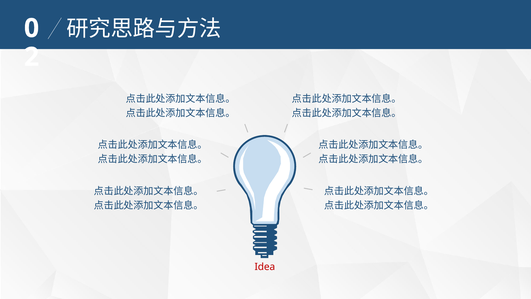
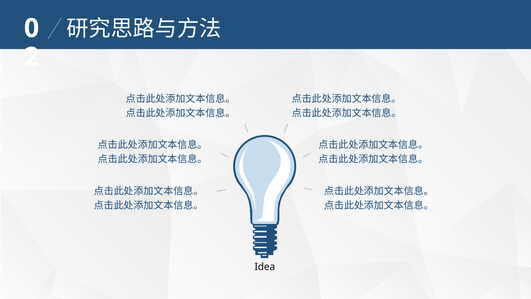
Idea colour: red -> black (265, 267)
